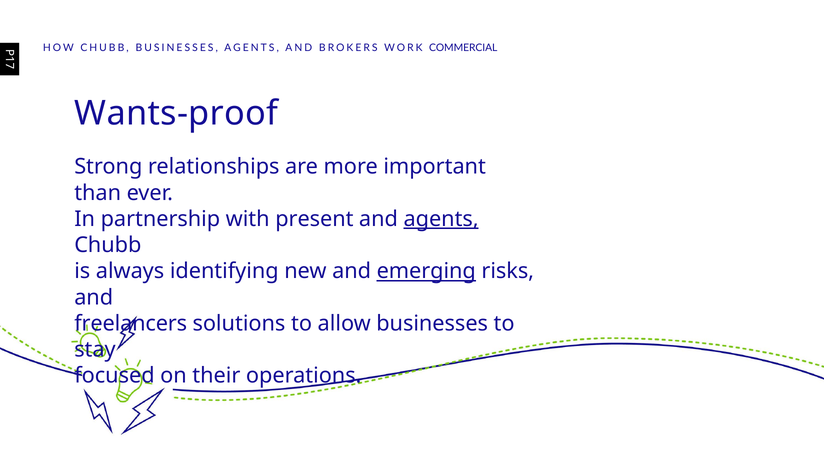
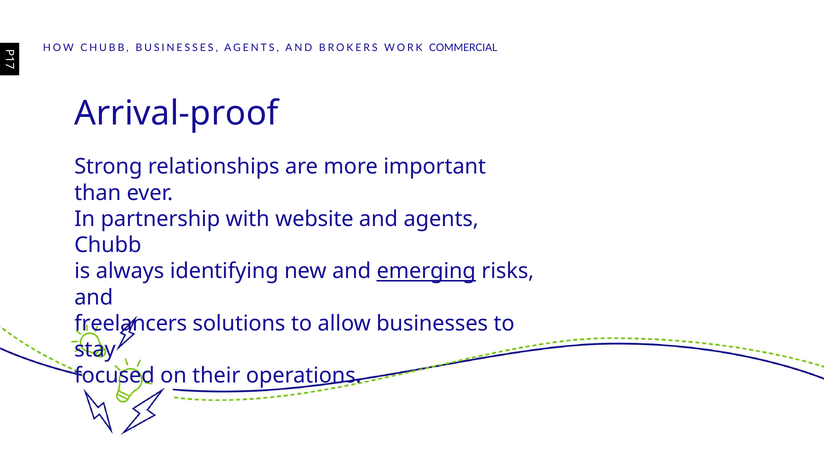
Wants-proof: Wants-proof -> Arrival-proof (176, 113)
present: present -> website (314, 219)
agents underline: present -> none (441, 219)
